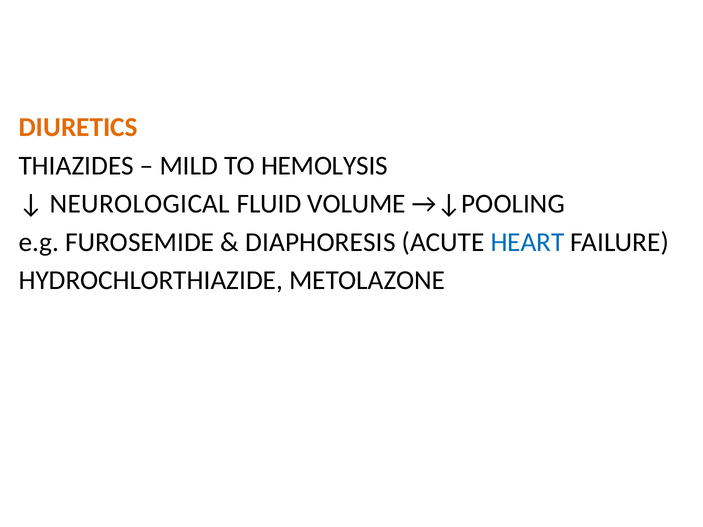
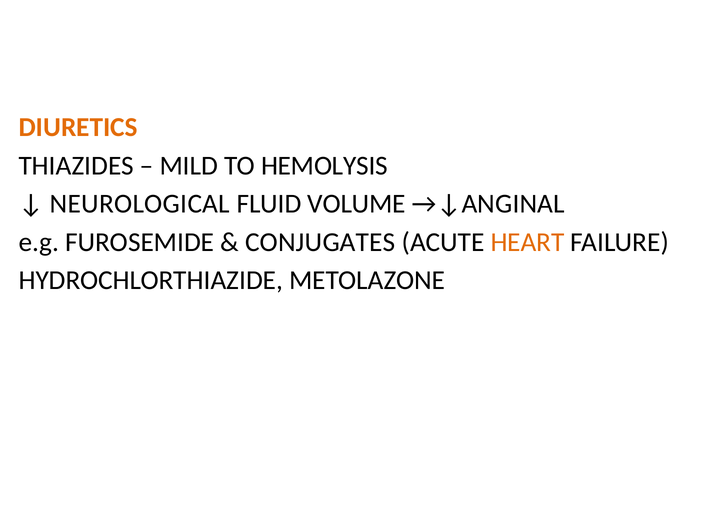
→↓POOLING: →↓POOLING -> →↓ANGINAL (488, 204)
DIAPHORESIS: DIAPHORESIS -> CONJUGATES (320, 242)
HEART colour: blue -> orange (527, 242)
